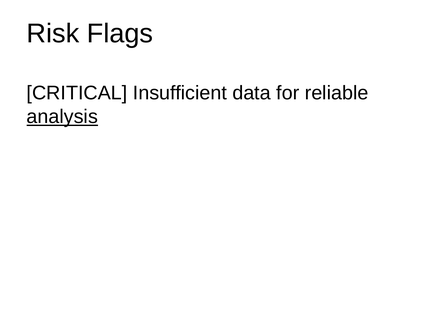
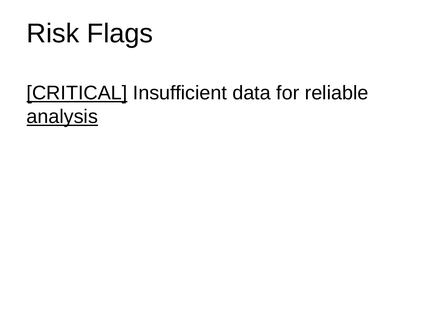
CRITICAL underline: none -> present (77, 93)
